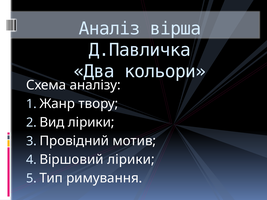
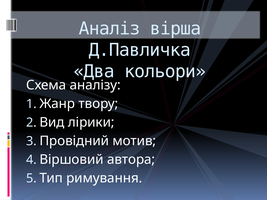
лірики: лірики -> автора (131, 160)
